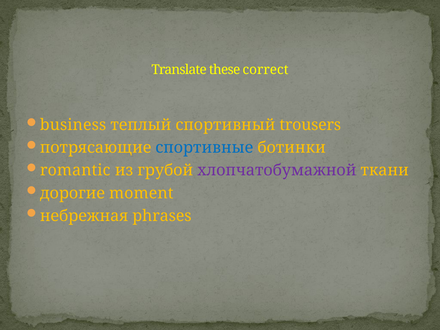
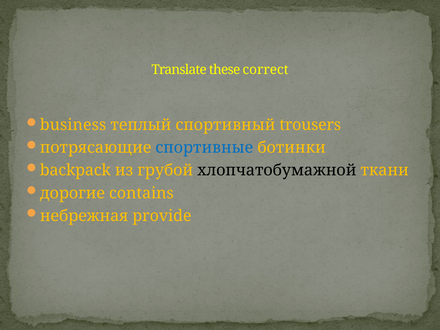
romantic: romantic -> backpack (75, 170)
хлопчатобумажной colour: purple -> black (277, 170)
moment: moment -> contains (141, 193)
phrases: phrases -> provide (162, 216)
